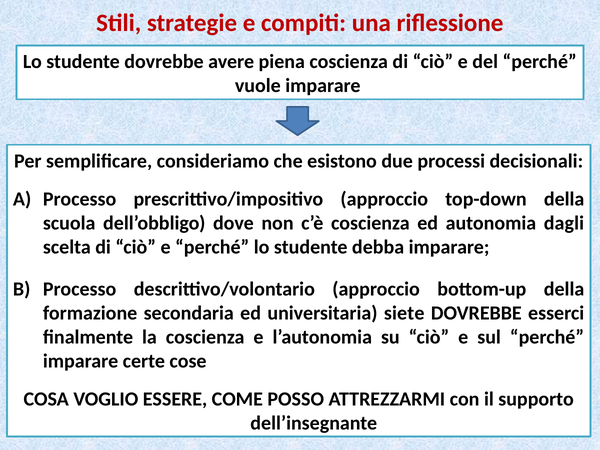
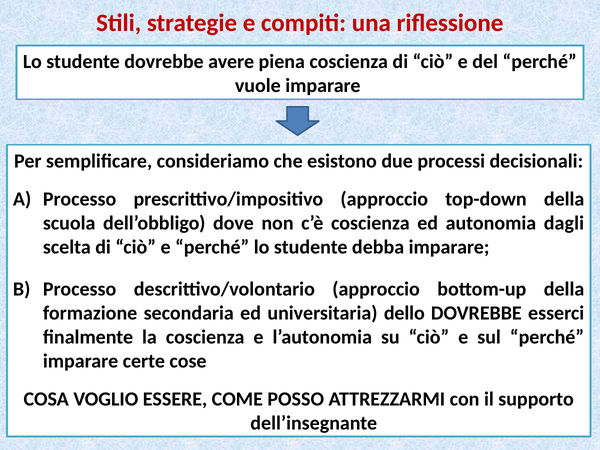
siete: siete -> dello (404, 313)
